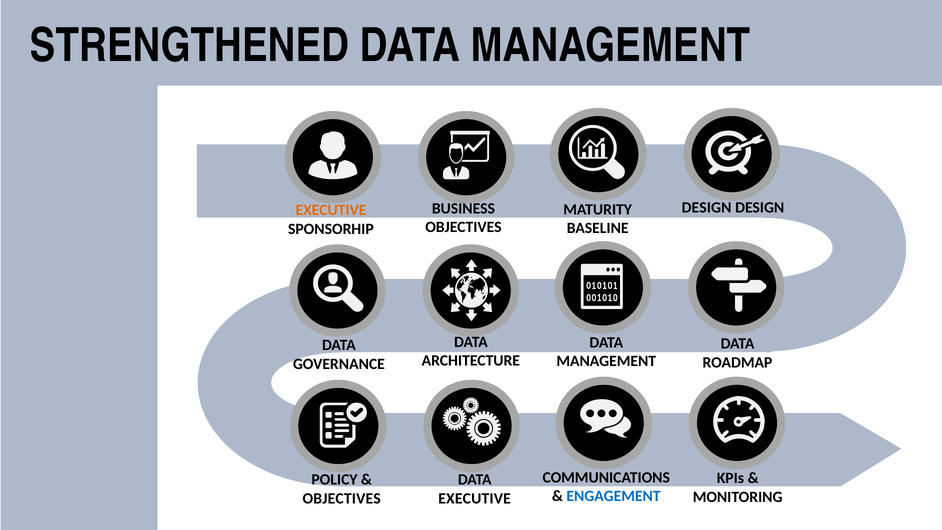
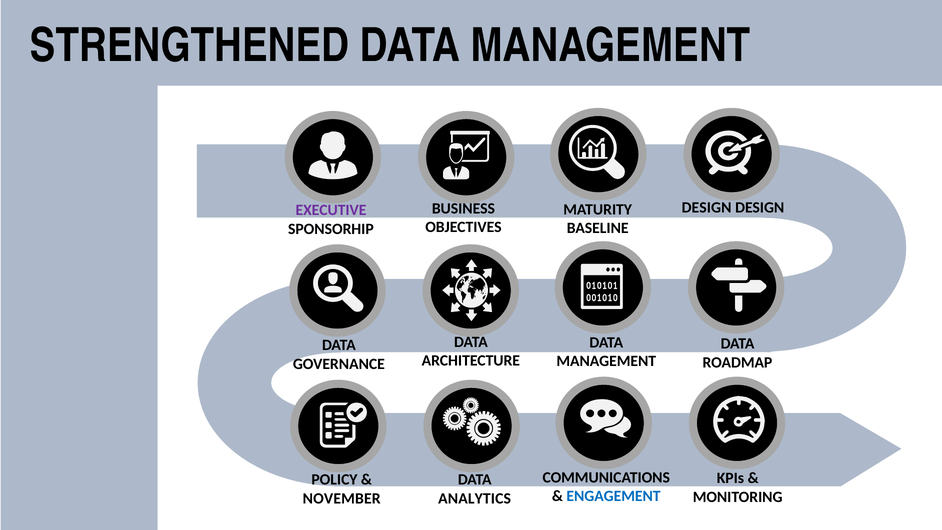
EXECUTIVE colour: orange -> purple (331, 210)
OBJECTIVES: OBJECTIVES -> NOVEMBER (342, 498)
EXECUTIVE: EXECUTIVE -> ANALYTICS (475, 498)
